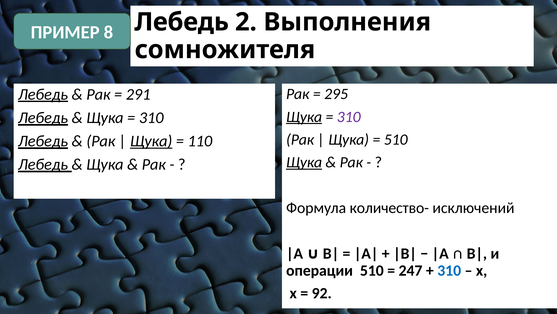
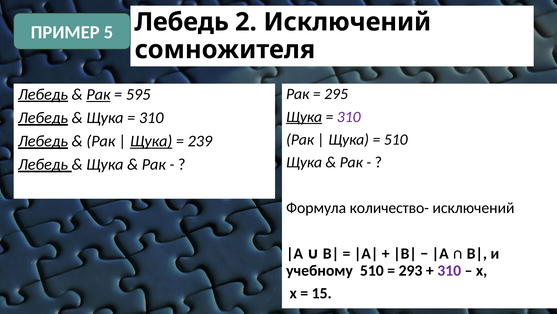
2 Выполнения: Выполнения -> Исключений (347, 22)
8: 8 -> 5 (109, 32)
Рак underline: none -> present (98, 94)
291: 291 -> 595 (138, 94)
110: 110 -> 239 (200, 141)
Щука underline: present -> none (304, 162)
операции: операции -> учебному (320, 270)
247: 247 -> 293 (411, 270)
310 colour: blue -> purple (449, 270)
92: 92 -> 15 (322, 293)
